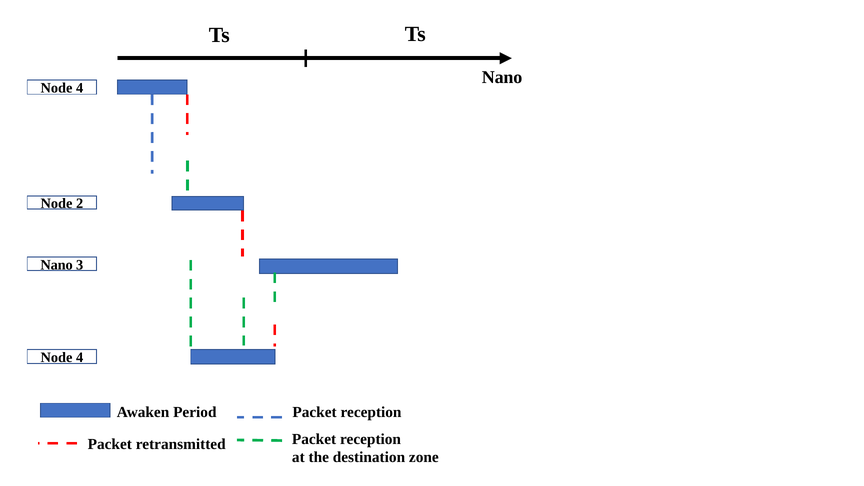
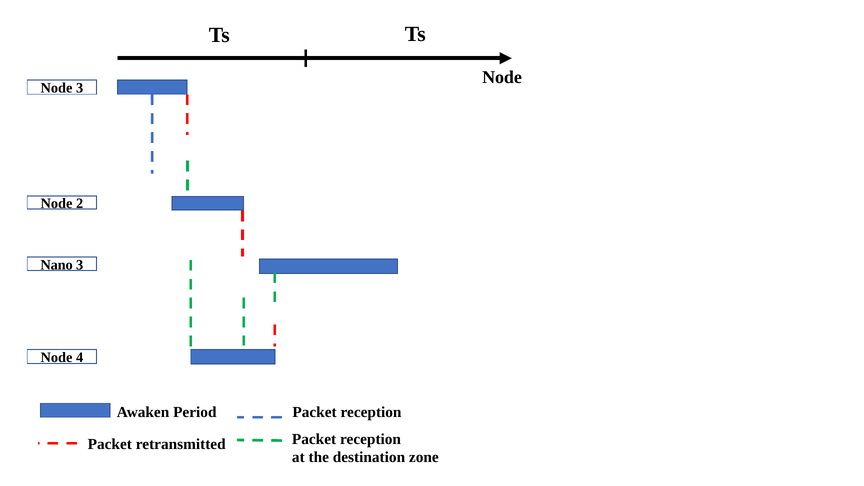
Nano: Nano -> Node (502, 77)
4: 4 -> 3 (80, 88)
